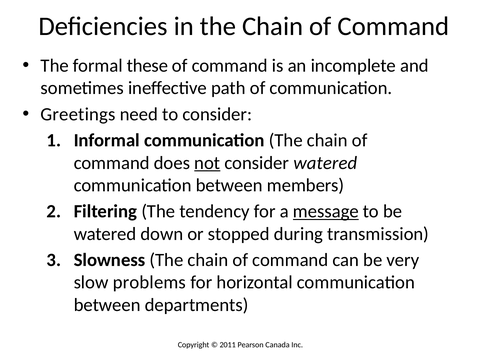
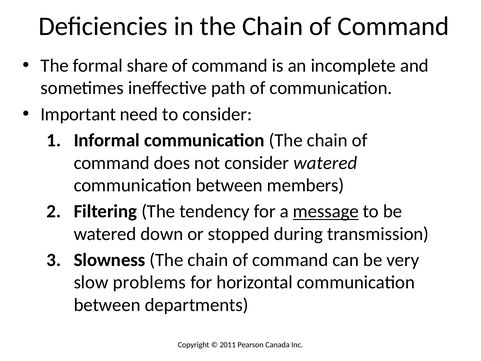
these: these -> share (147, 66)
Greetings: Greetings -> Important (78, 114)
not underline: present -> none (207, 163)
